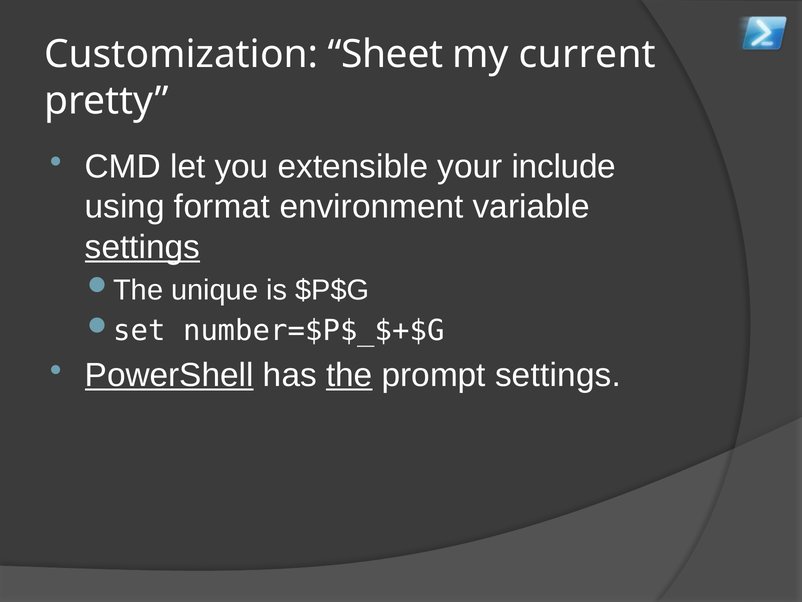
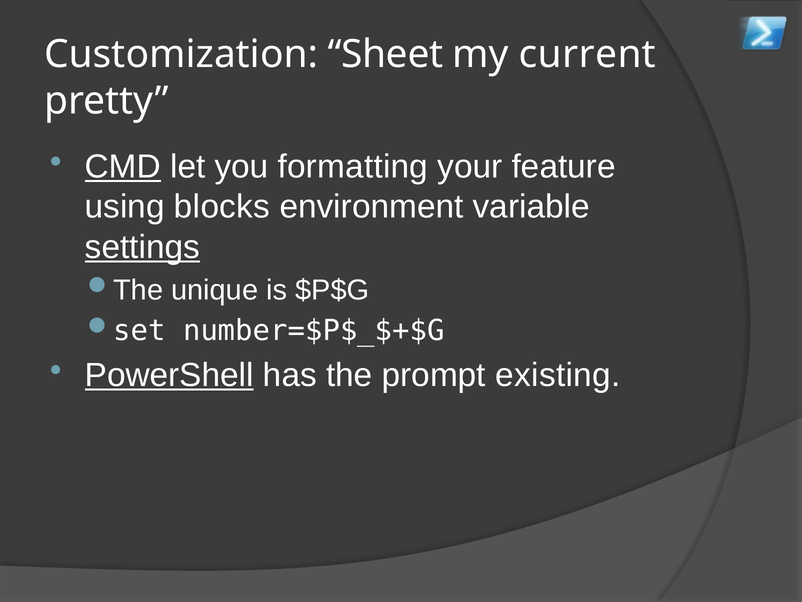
CMD underline: none -> present (123, 167)
extensible: extensible -> formatting (353, 167)
include: include -> feature (564, 167)
format: format -> blocks (222, 207)
the underline: present -> none (349, 375)
prompt settings: settings -> existing (558, 375)
